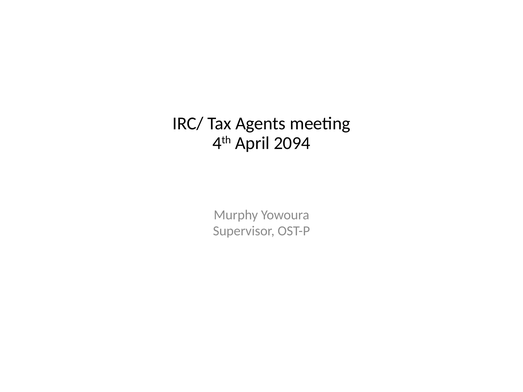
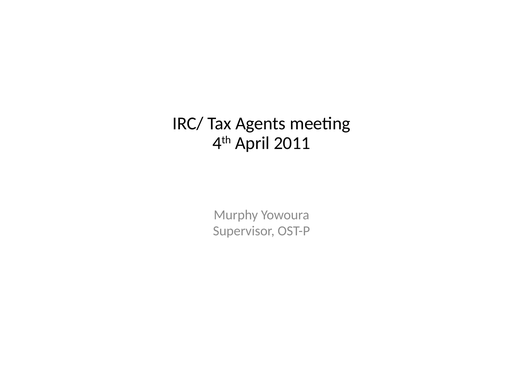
2094: 2094 -> 2011 (292, 143)
